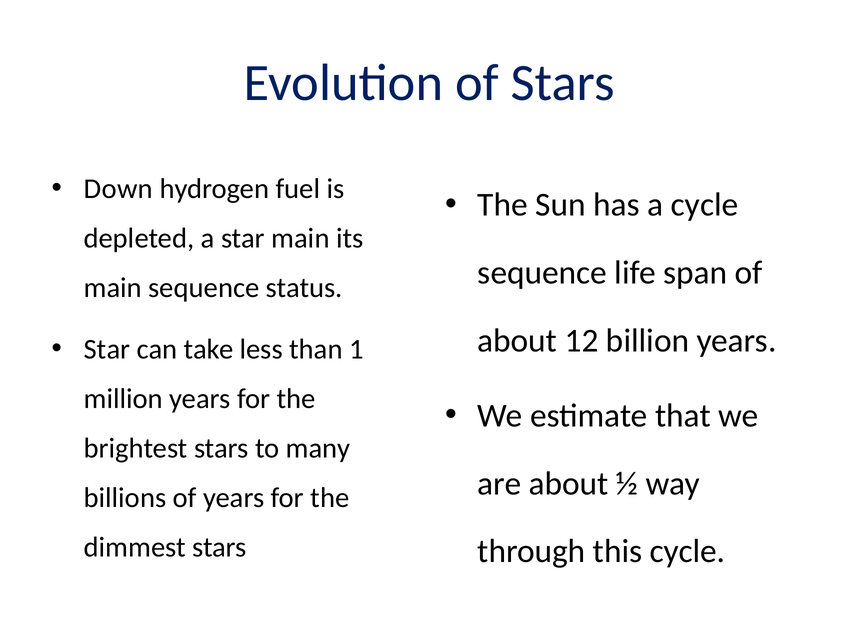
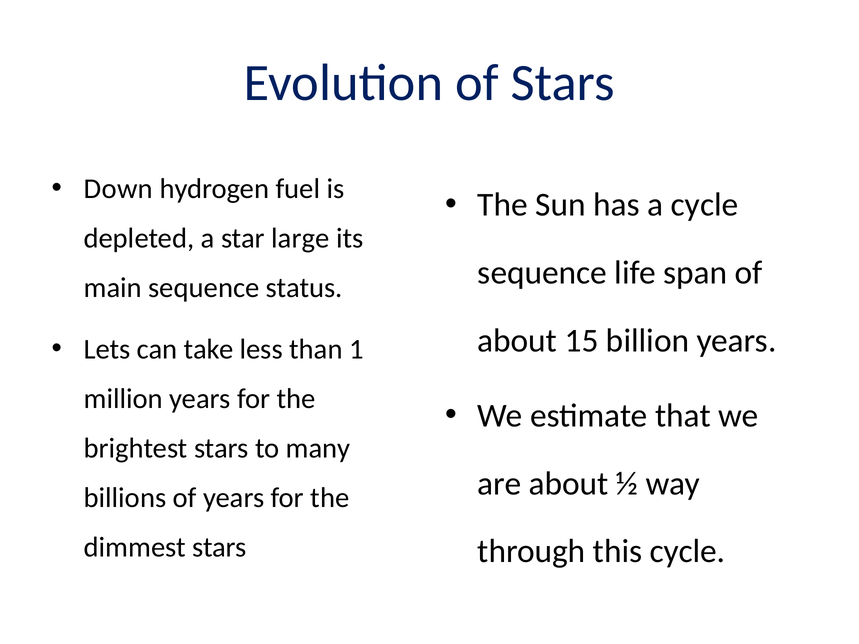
star main: main -> large (300, 238)
12: 12 -> 15 (582, 341)
Star: Star -> Lets (107, 349)
